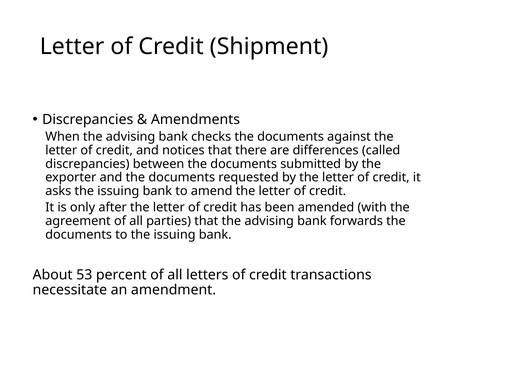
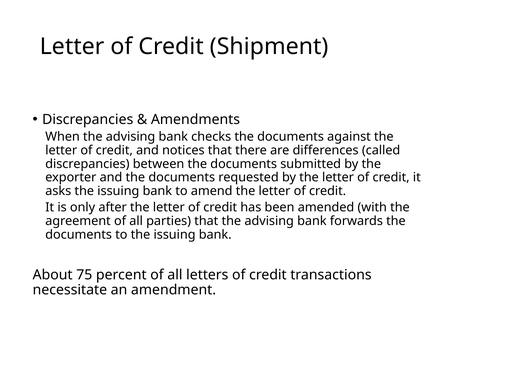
53: 53 -> 75 (84, 275)
